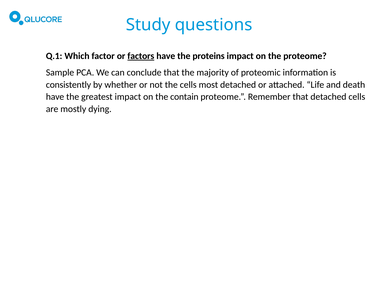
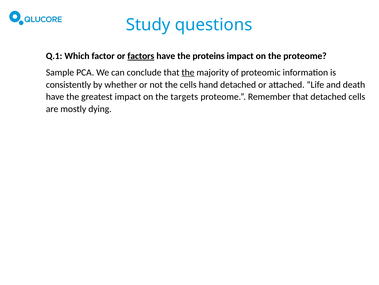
the underline: none -> present (188, 72)
most: most -> hand (208, 84)
contain: contain -> targets (184, 97)
